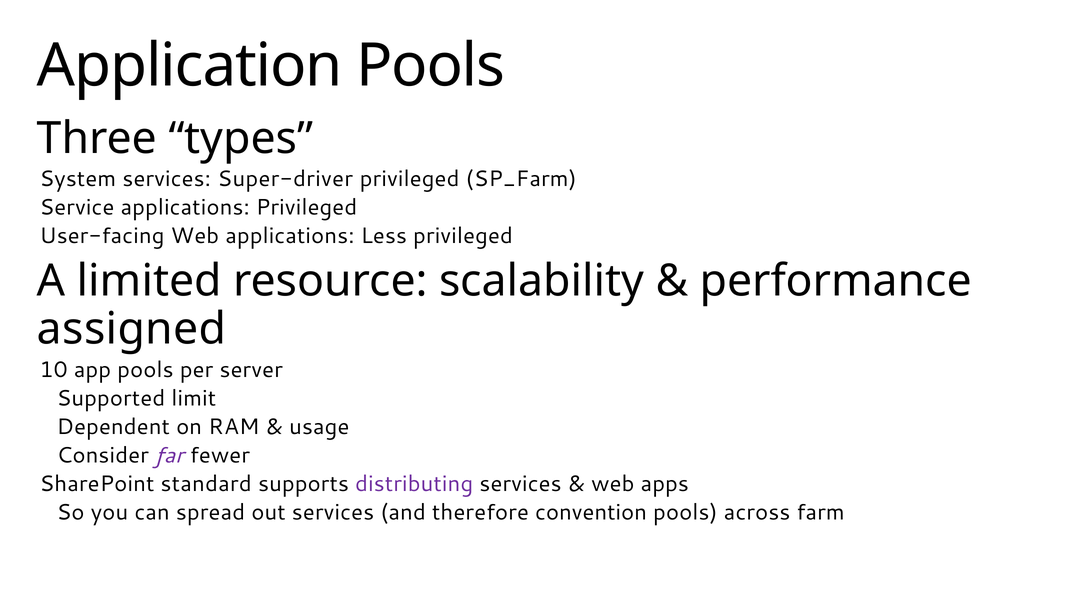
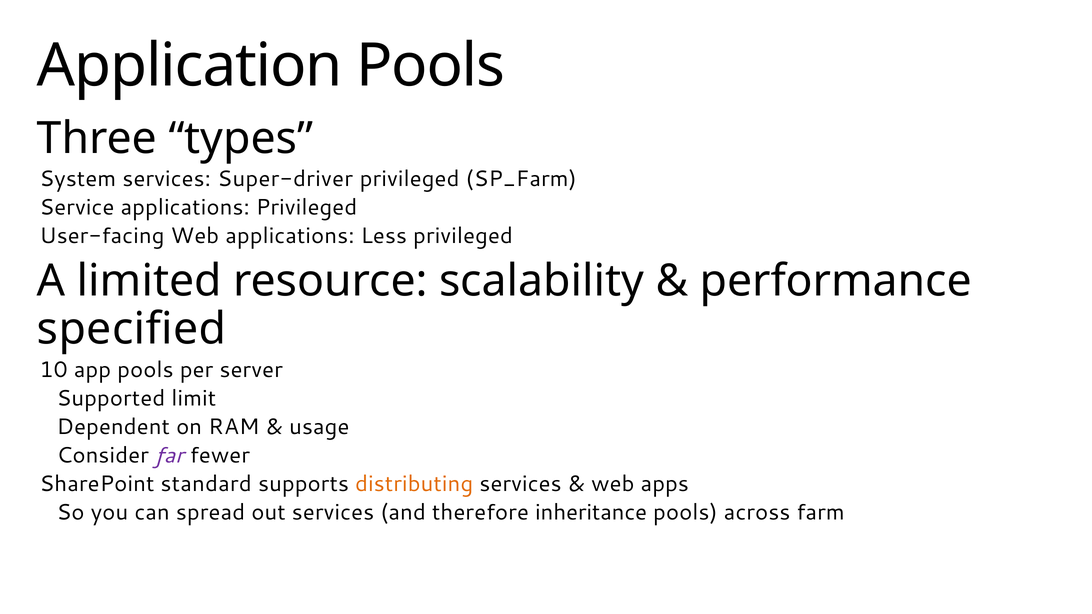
assigned: assigned -> specified (132, 329)
distributing colour: purple -> orange (414, 484)
convention: convention -> inheritance (591, 513)
